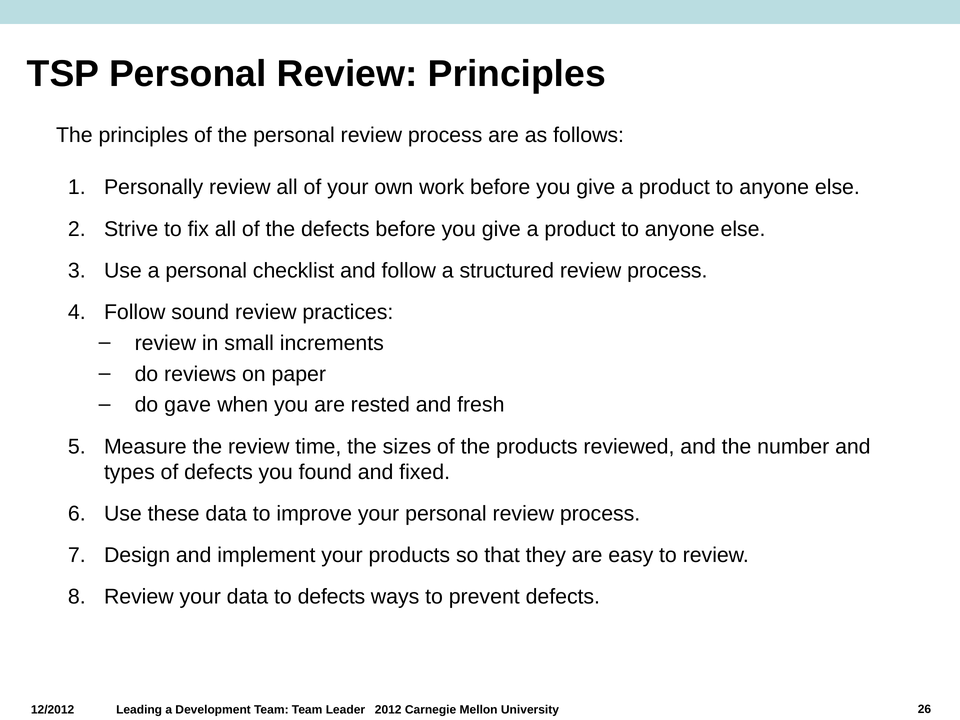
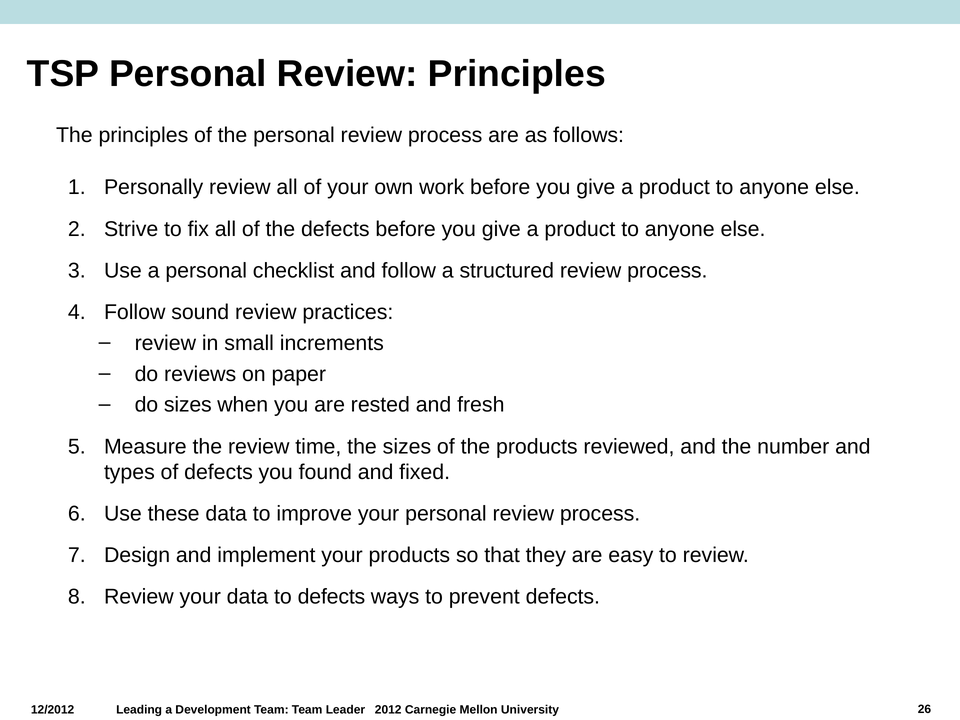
do gave: gave -> sizes (188, 405)
